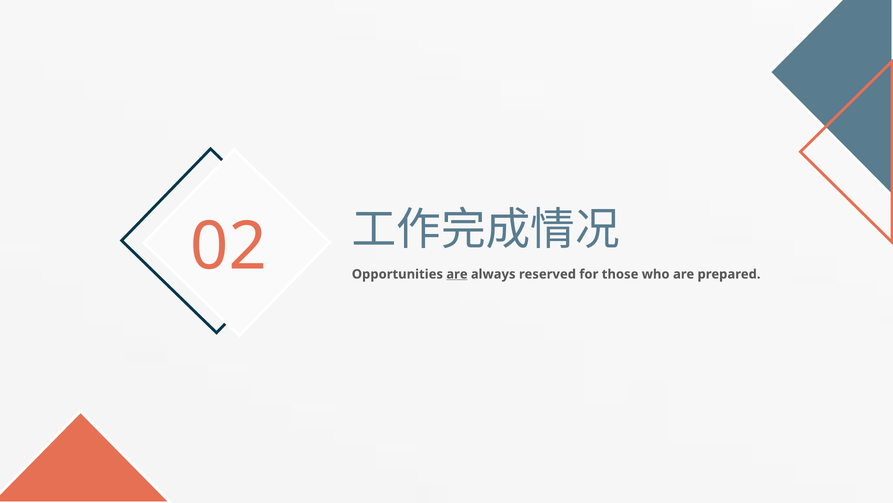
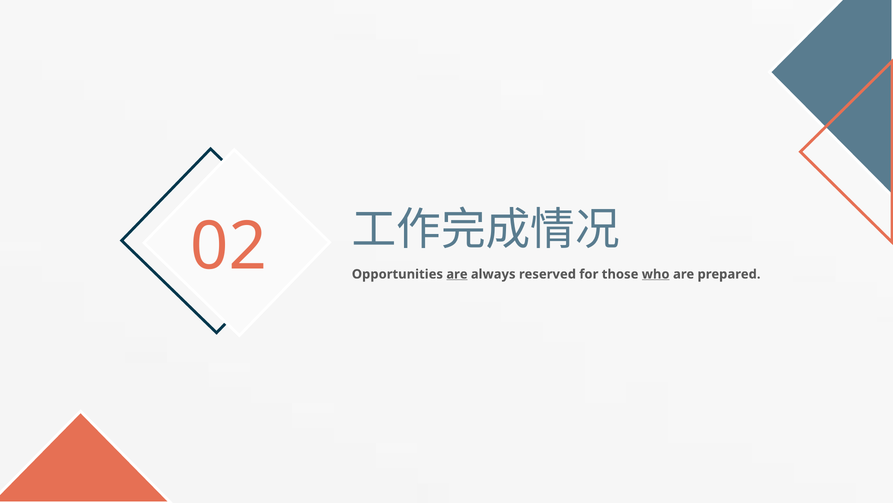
who underline: none -> present (656, 274)
